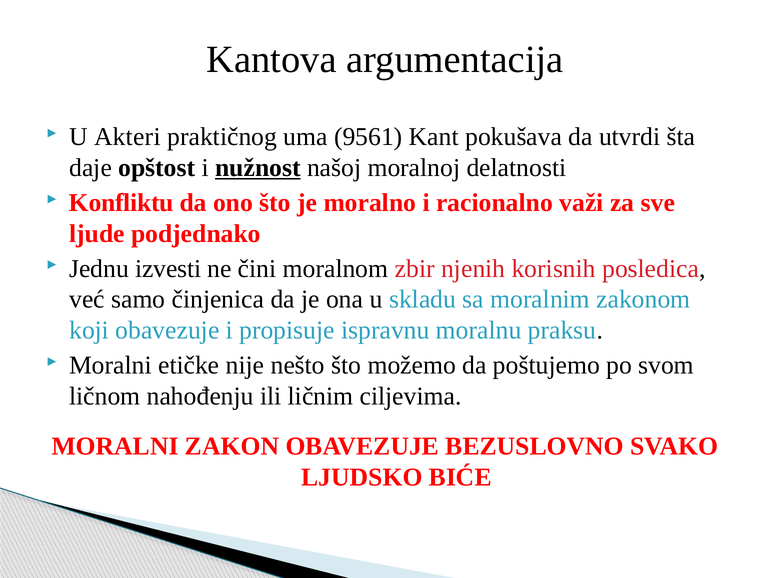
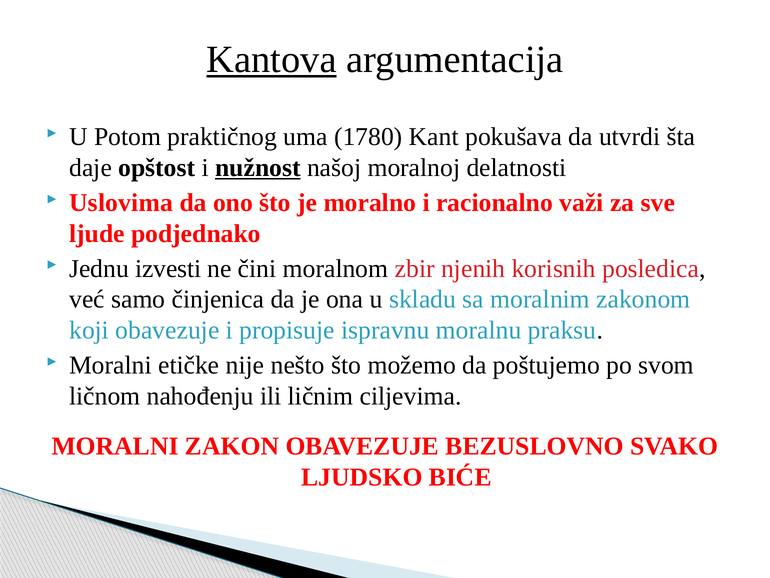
Kantova underline: none -> present (272, 60)
Akteri: Akteri -> Potom (128, 137)
9561: 9561 -> 1780 (368, 137)
Konfliktu: Konfliktu -> Uslovima (121, 203)
